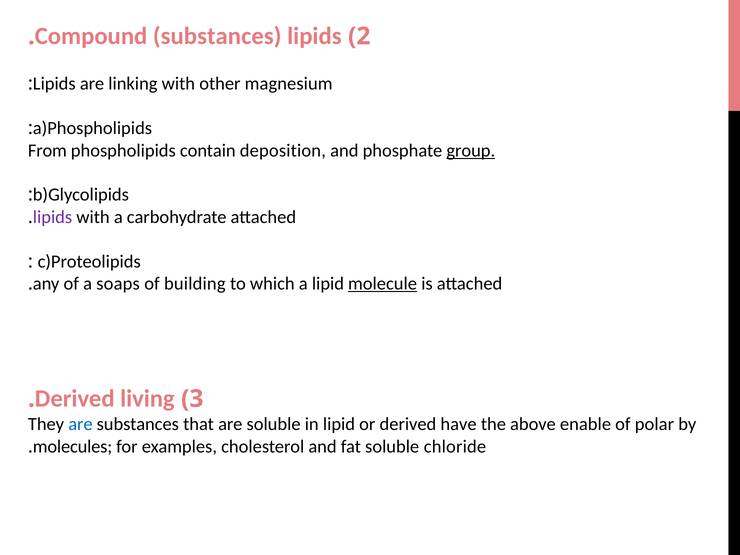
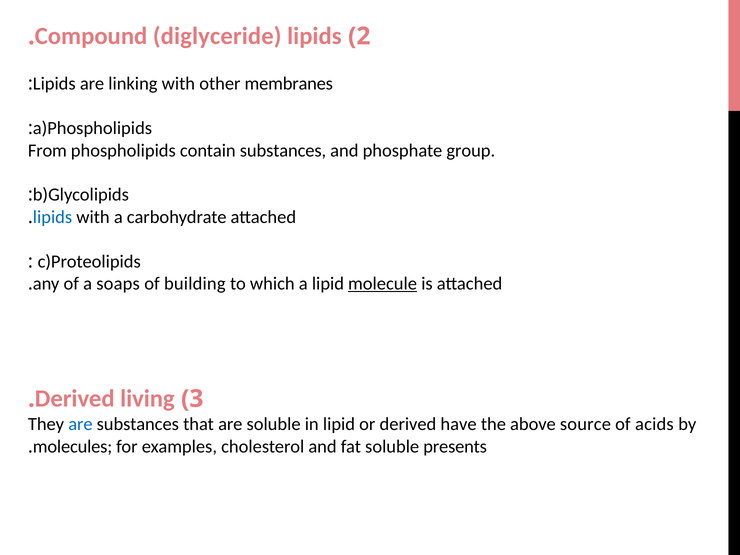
Compound substances: substances -> diglyceride (217, 36)
magnesium: magnesium -> membranes (289, 84)
contain deposition: deposition -> substances (283, 150)
group underline: present -> none (471, 150)
lipids colour: purple -> blue (53, 217)
enable: enable -> source (585, 424)
polar: polar -> acids (654, 424)
chloride: chloride -> presents (455, 446)
